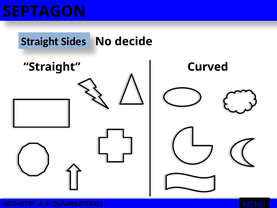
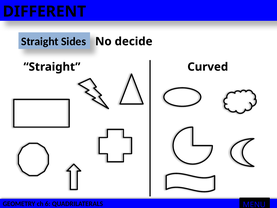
SEPTAGON: SEPTAGON -> DIFFERENT (44, 11)
